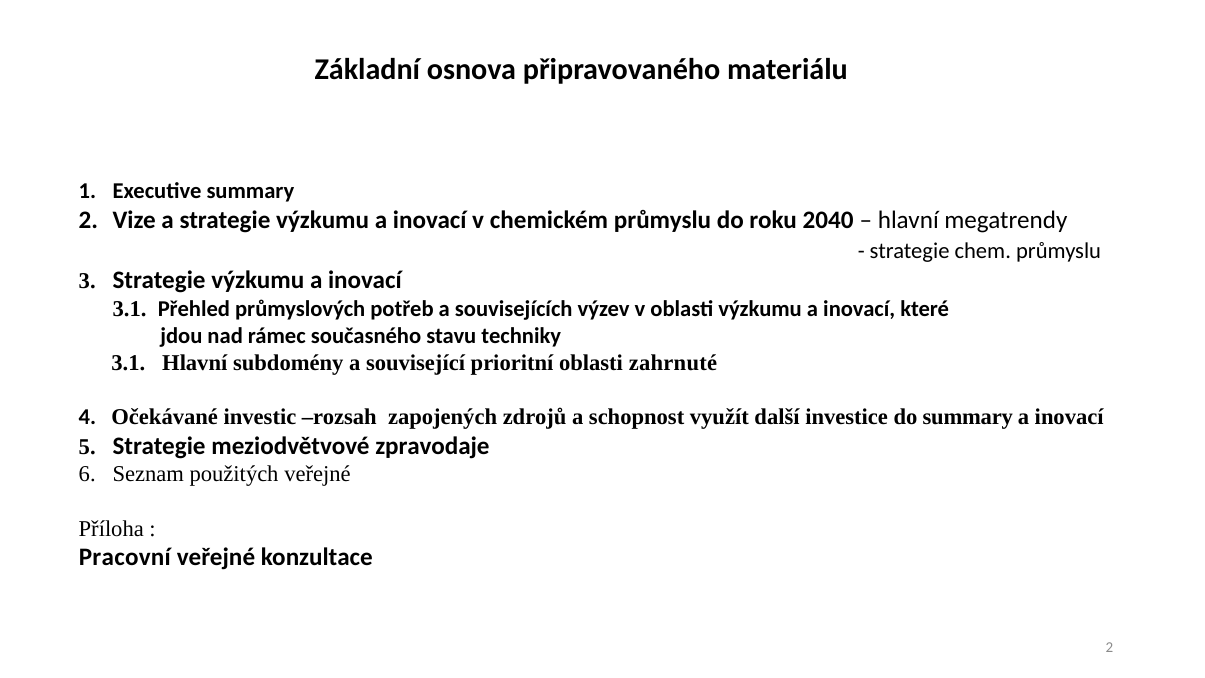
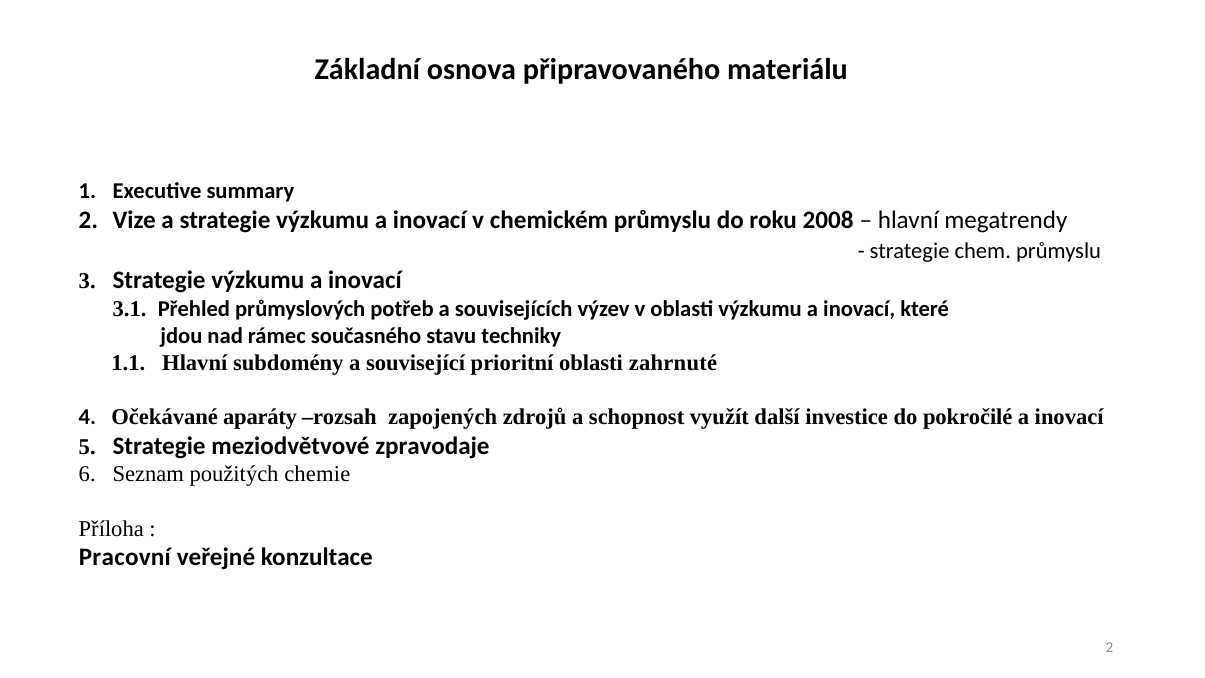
2040: 2040 -> 2008 (828, 220)
3.1: 3.1 -> 1.1 (128, 363)
investic: investic -> aparáty (260, 417)
do summary: summary -> pokročilé (968, 417)
použitých veřejné: veřejné -> chemie (317, 474)
